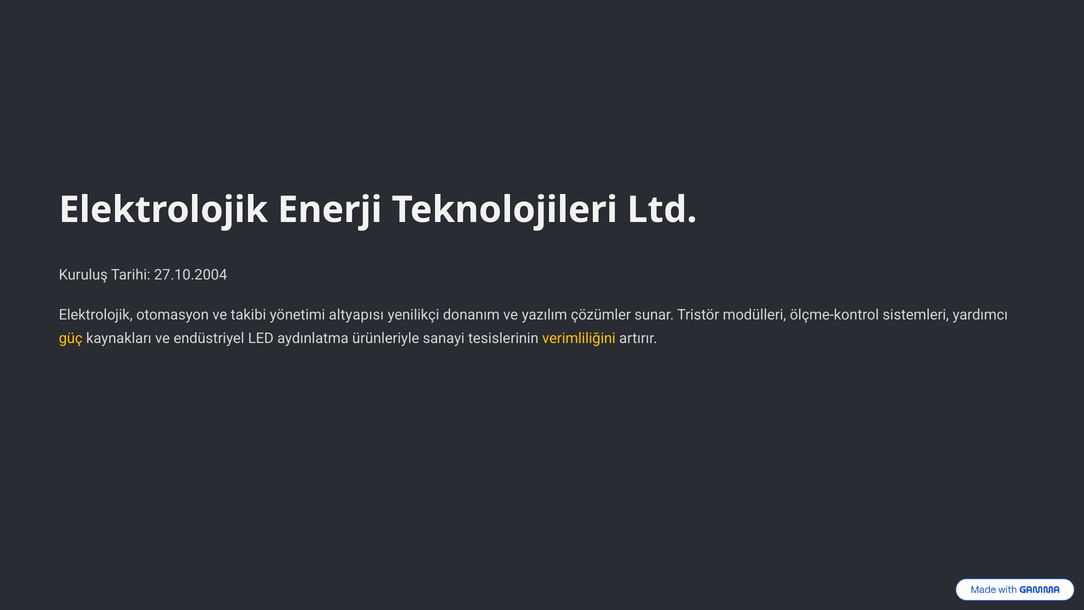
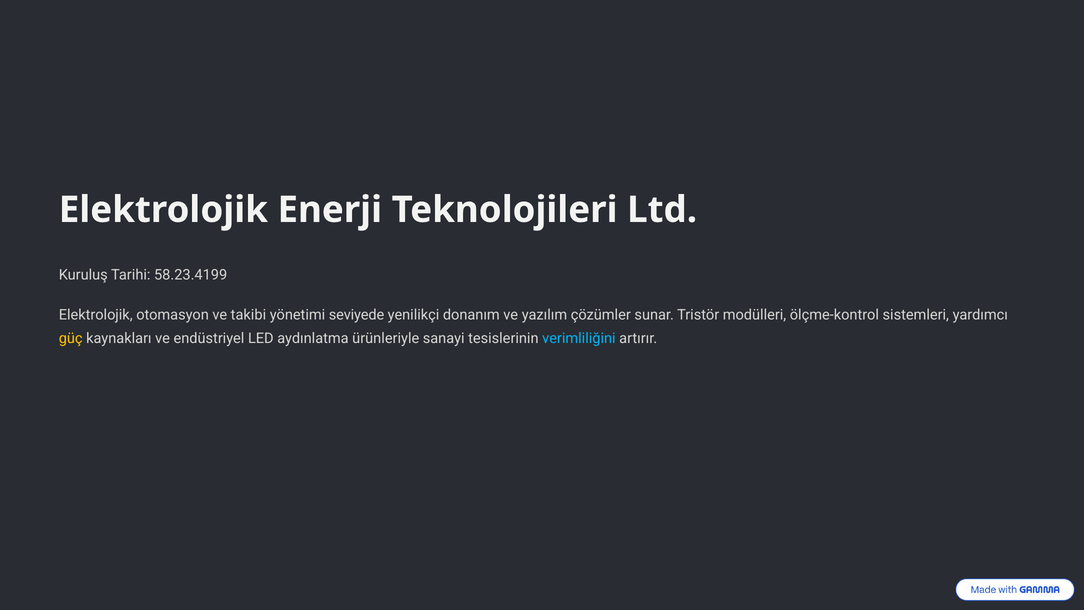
27.10.2004: 27.10.2004 -> 58.23.4199 (191, 275)
altyapısı: altyapısı -> seviyede (357, 315)
verimliliğini colour: yellow -> light blue (579, 338)
